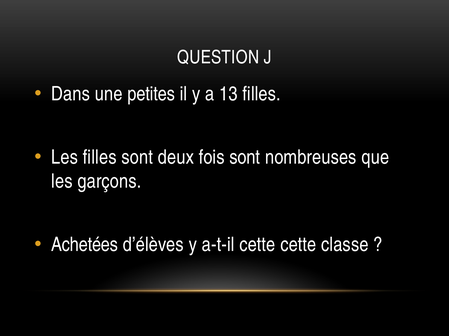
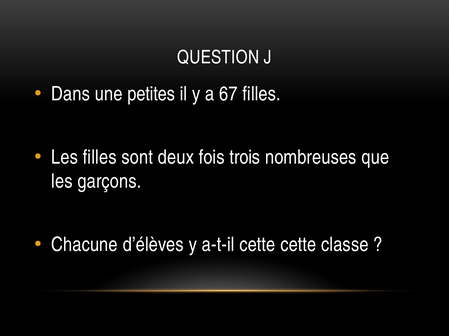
13: 13 -> 67 (228, 94)
fois sont: sont -> trois (245, 158)
Achetées: Achetées -> Chacune (84, 245)
